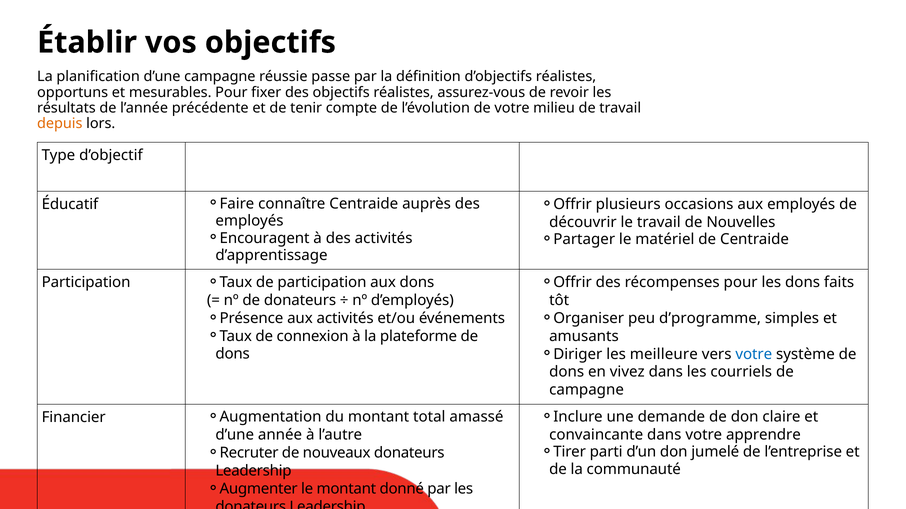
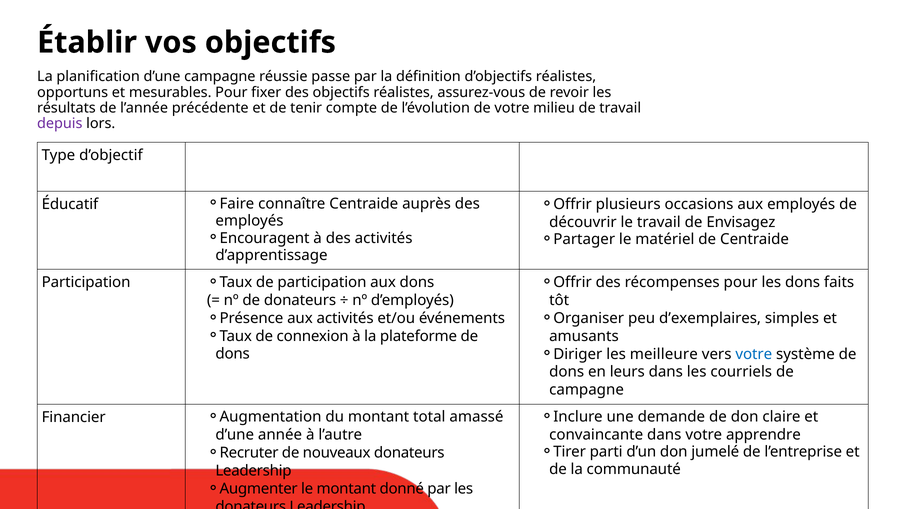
depuis colour: orange -> purple (60, 124)
Nouvelles: Nouvelles -> Envisagez (741, 222)
d’programme: d’programme -> d’exemplaires (710, 319)
vivez: vivez -> leurs (627, 372)
